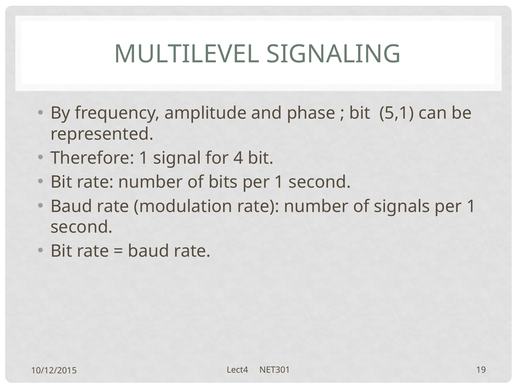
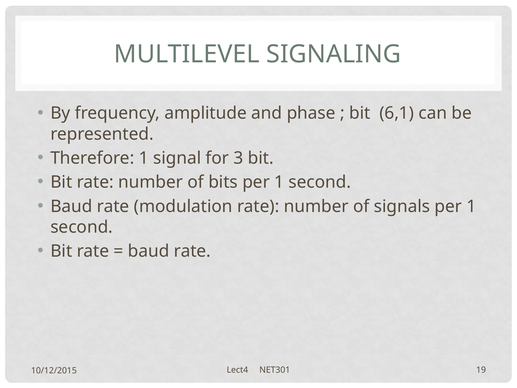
5,1: 5,1 -> 6,1 (397, 113)
4: 4 -> 3 (238, 158)
